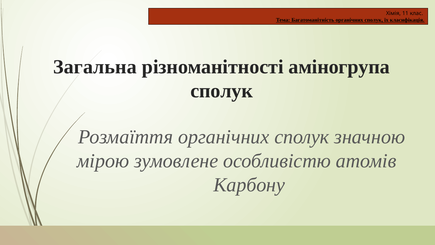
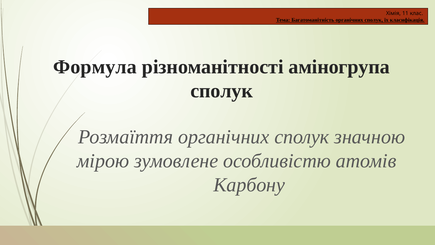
Загальна: Загальна -> Формула (95, 67)
